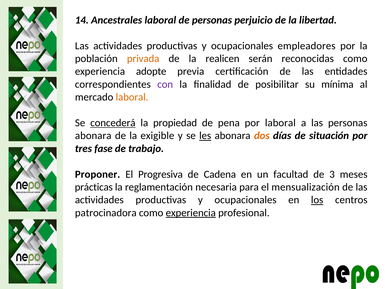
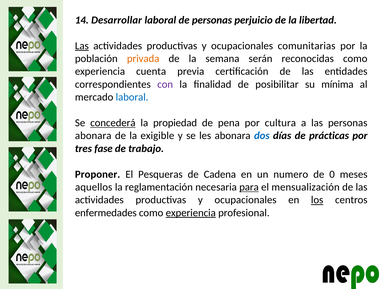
Ancestrales: Ancestrales -> Desarrollar (117, 20)
Las underline: none -> present (82, 46)
empleadores: empleadores -> comunitarias (307, 46)
realicen: realicen -> semana (222, 59)
adopte: adopte -> cuenta (151, 71)
laboral colour: orange -> blue (132, 97)
por laboral: laboral -> cultura (280, 123)
les underline: present -> none (205, 136)
dos colour: orange -> blue (262, 136)
situación: situación -> prácticas (329, 136)
Progresiva: Progresiva -> Pesqueras (160, 174)
facultad: facultad -> numero (291, 174)
3: 3 -> 0 (332, 174)
prácticas: prácticas -> aquellos (94, 187)
para underline: none -> present (249, 187)
patrocinadora: patrocinadora -> enfermedades (106, 213)
